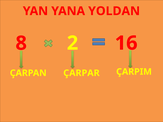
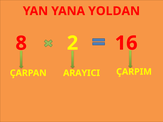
ÇARPAR: ÇARPAR -> ARAYICI (82, 73)
